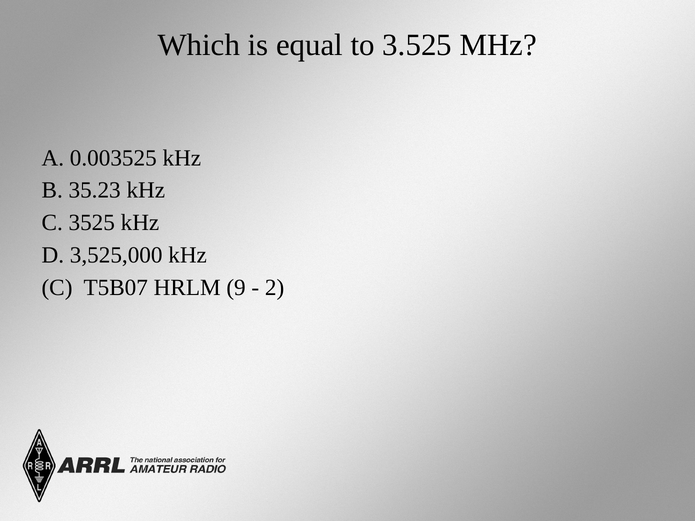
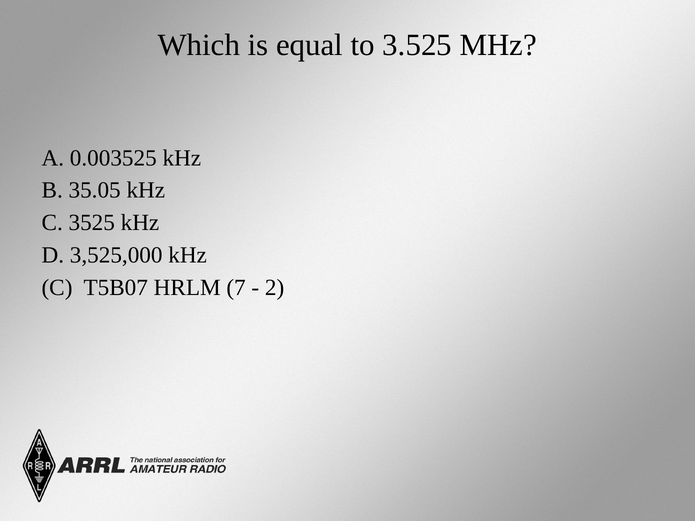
35.23: 35.23 -> 35.05 (95, 190)
9: 9 -> 7 (236, 288)
